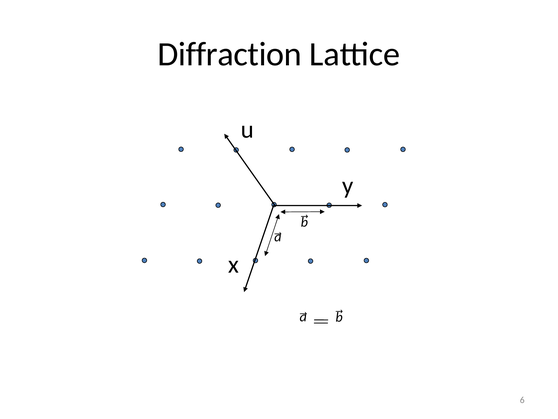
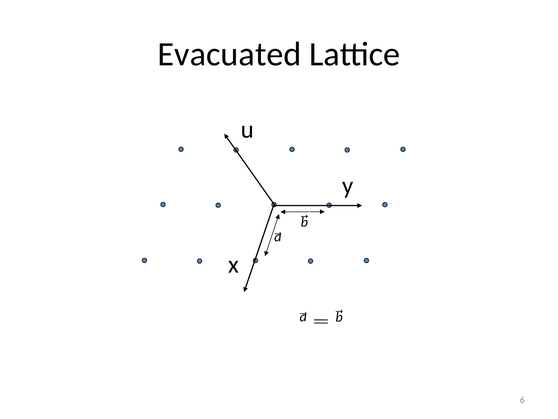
Diffraction: Diffraction -> Evacuated (229, 54)
